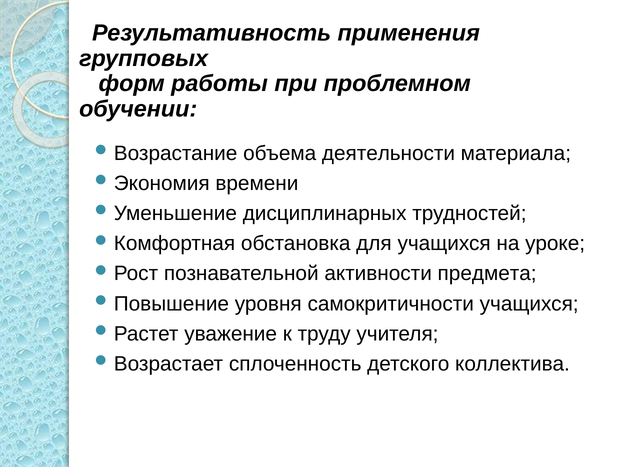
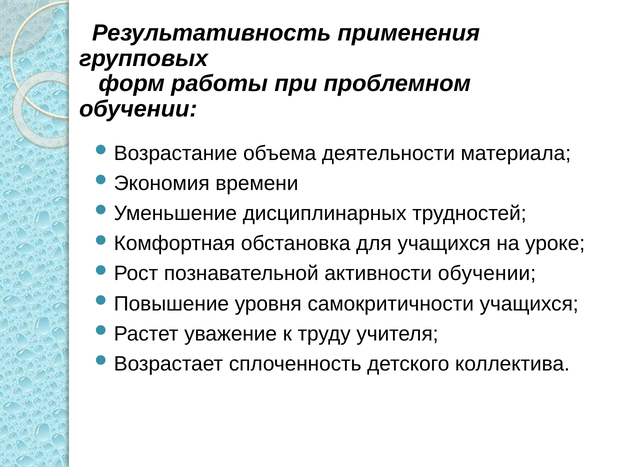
активности предмета: предмета -> обучении (487, 274)
